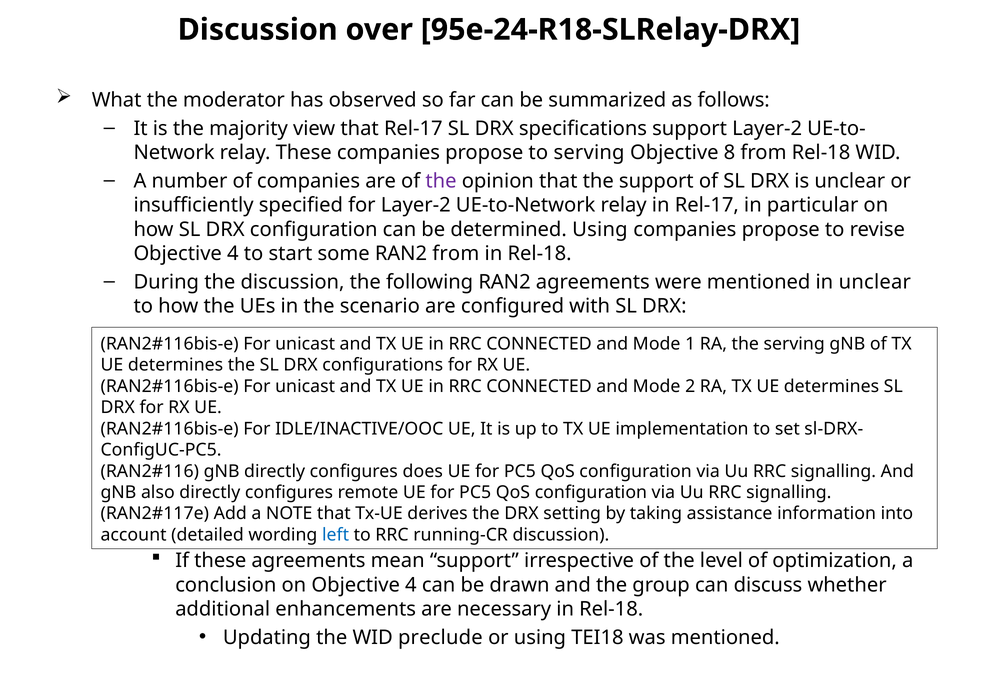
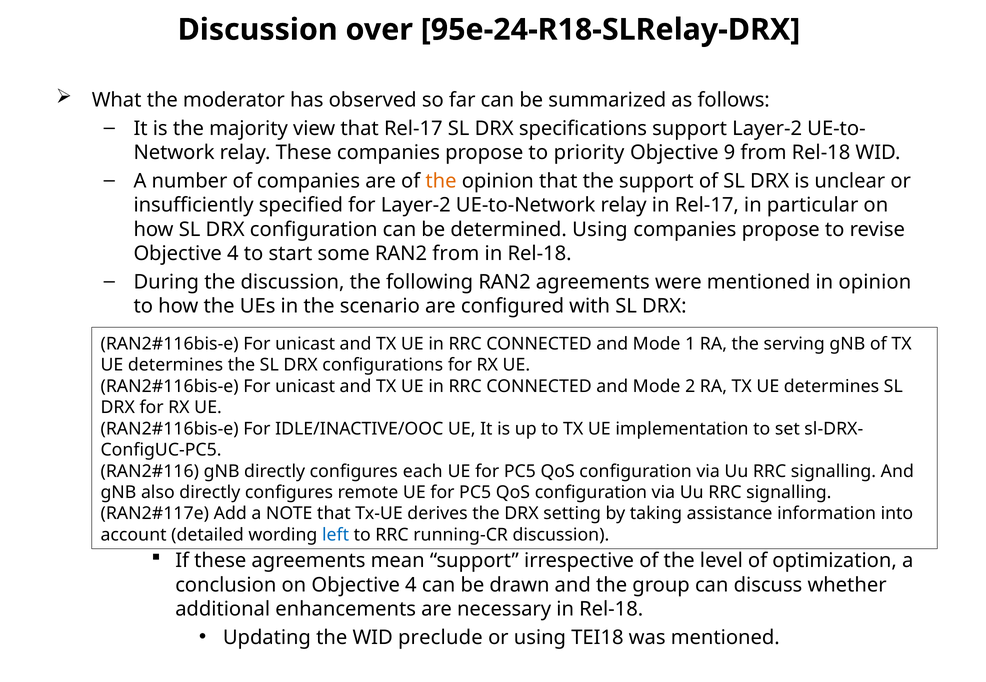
to serving: serving -> priority (589, 153)
8: 8 -> 9 (729, 153)
the colour: purple -> orange (441, 181)
in unclear: unclear -> opinion (875, 282)
does: does -> each (423, 472)
